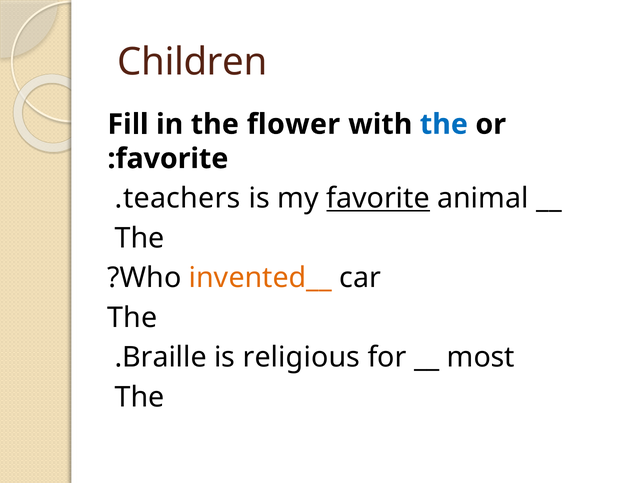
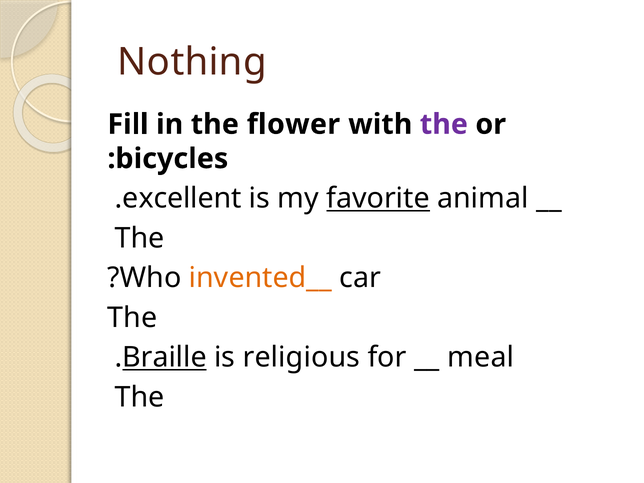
Children: Children -> Nothing (192, 62)
the colour: blue -> purple (444, 124)
favorite: favorite -> bicycles (172, 159)
teachers: teachers -> excellent (182, 198)
Braille underline: none -> present (165, 357)
most: most -> meal (481, 357)
